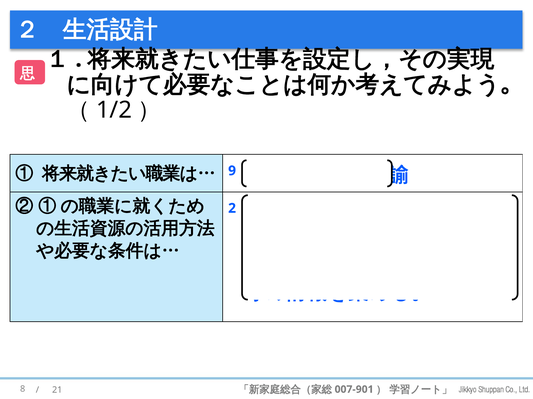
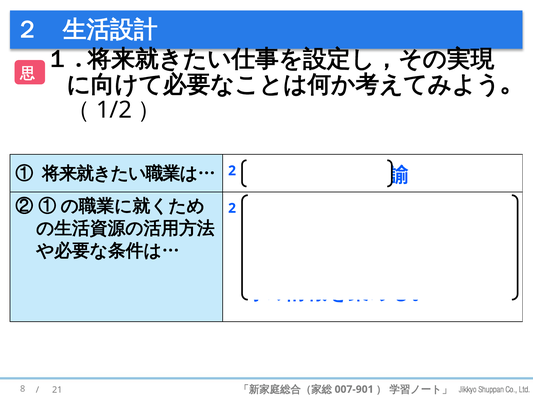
9: 9 -> 2 (232, 171)
